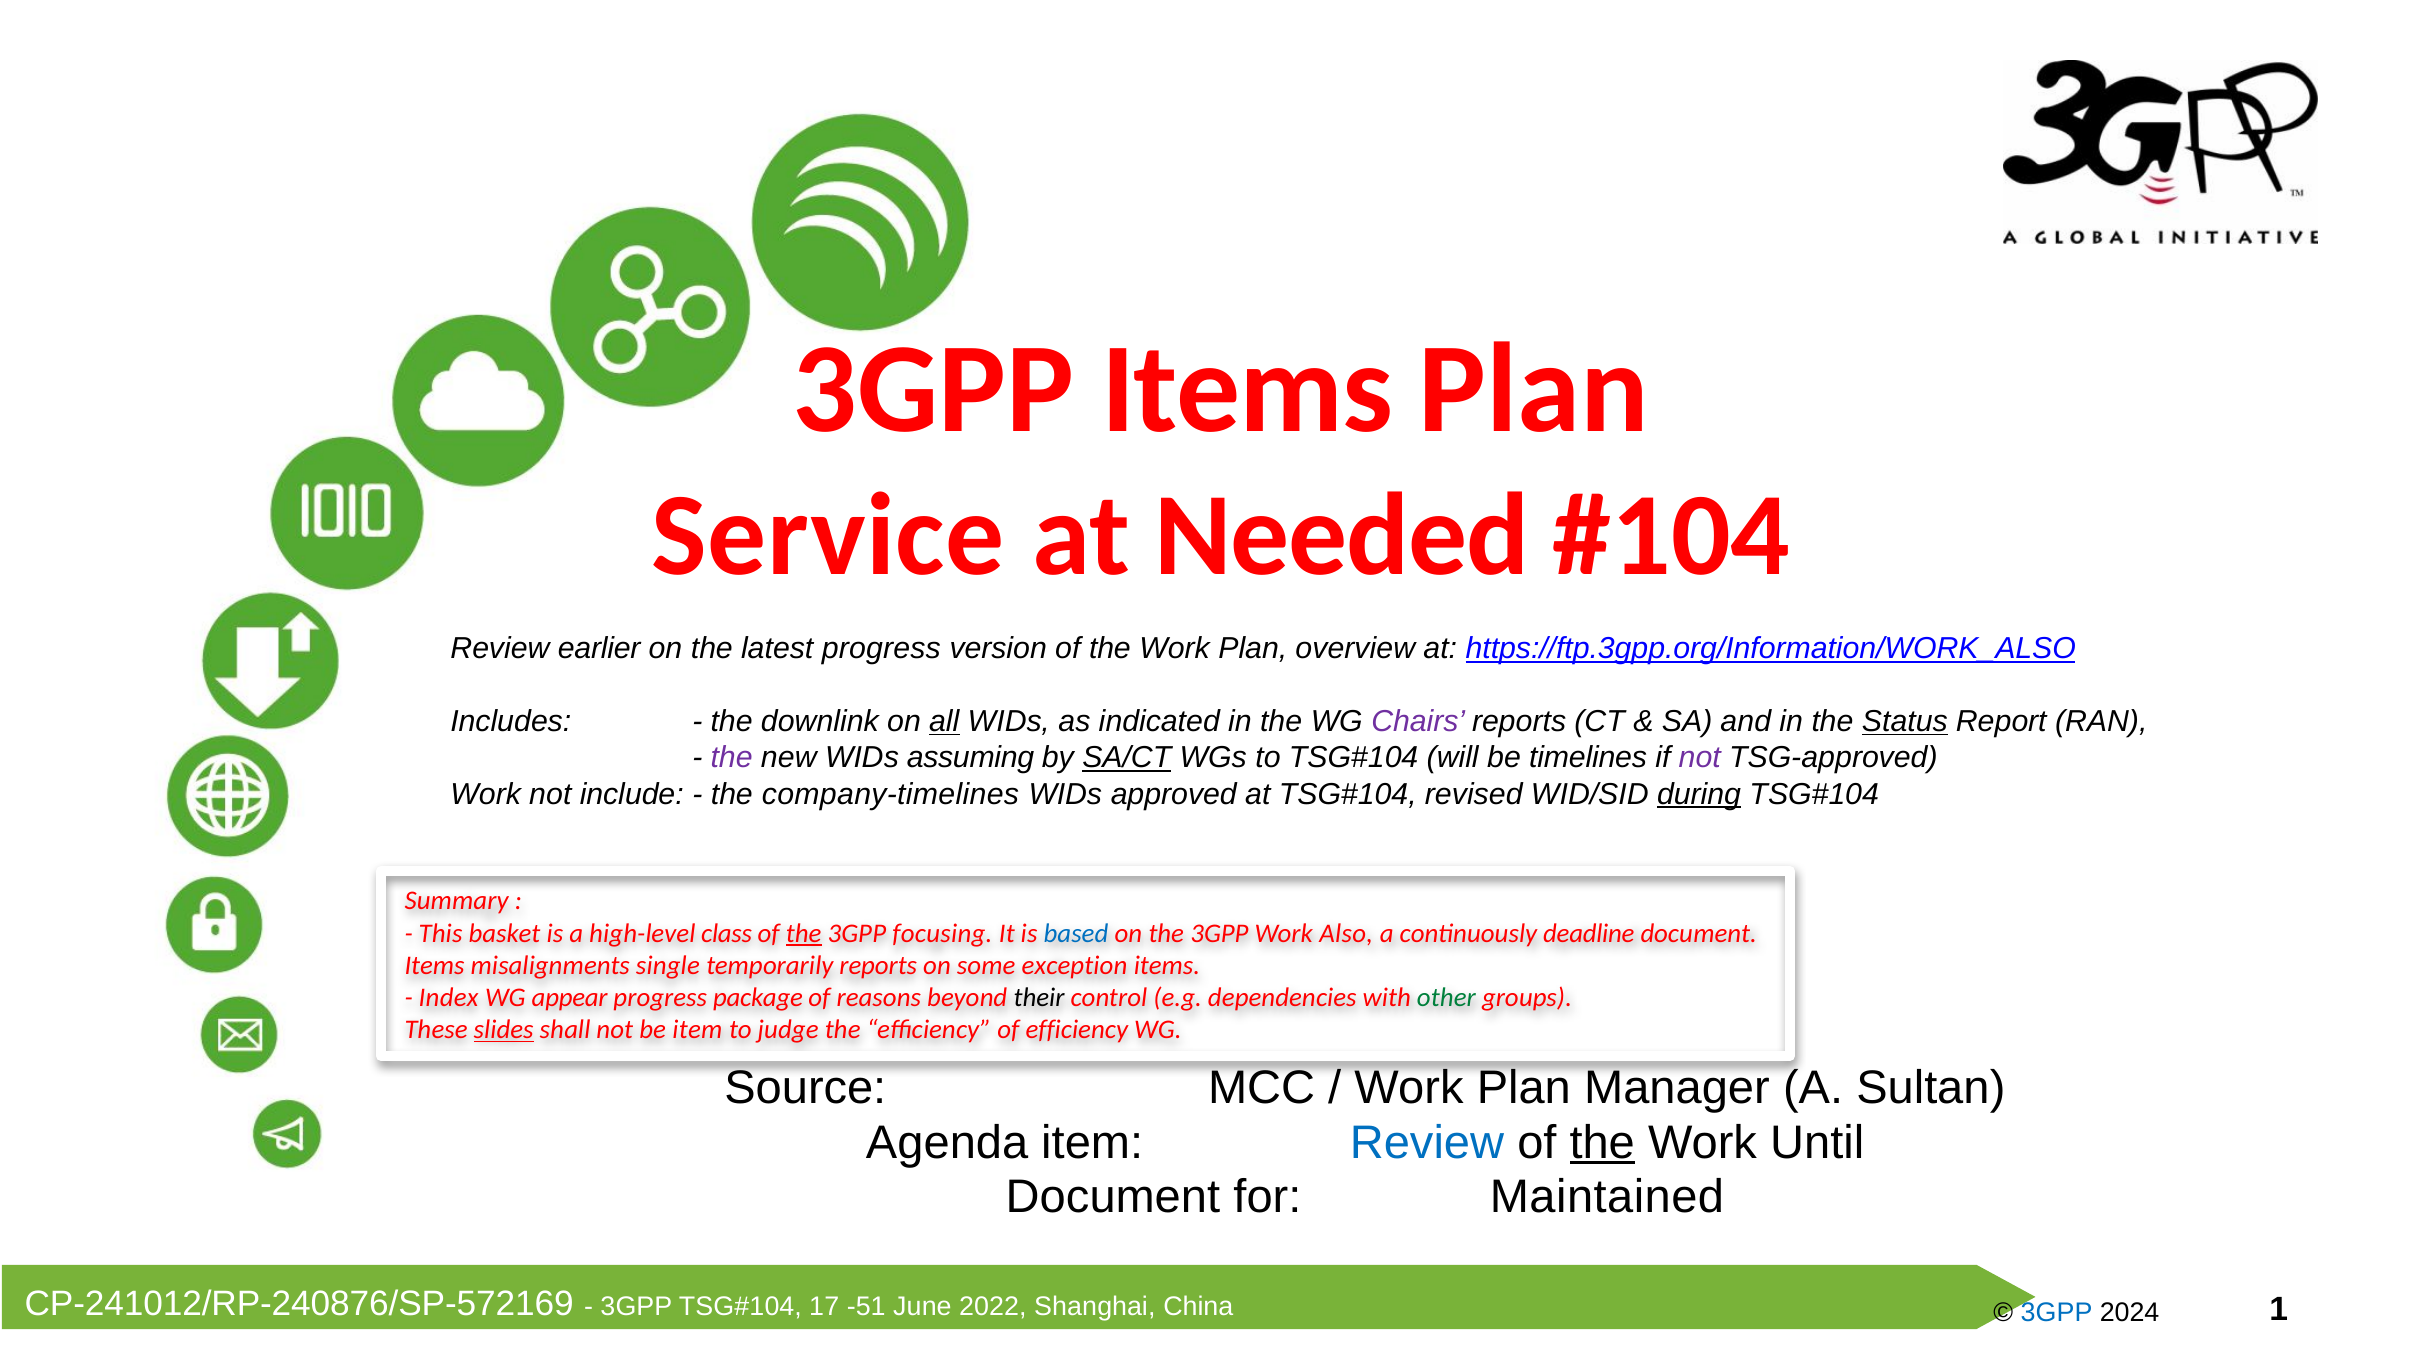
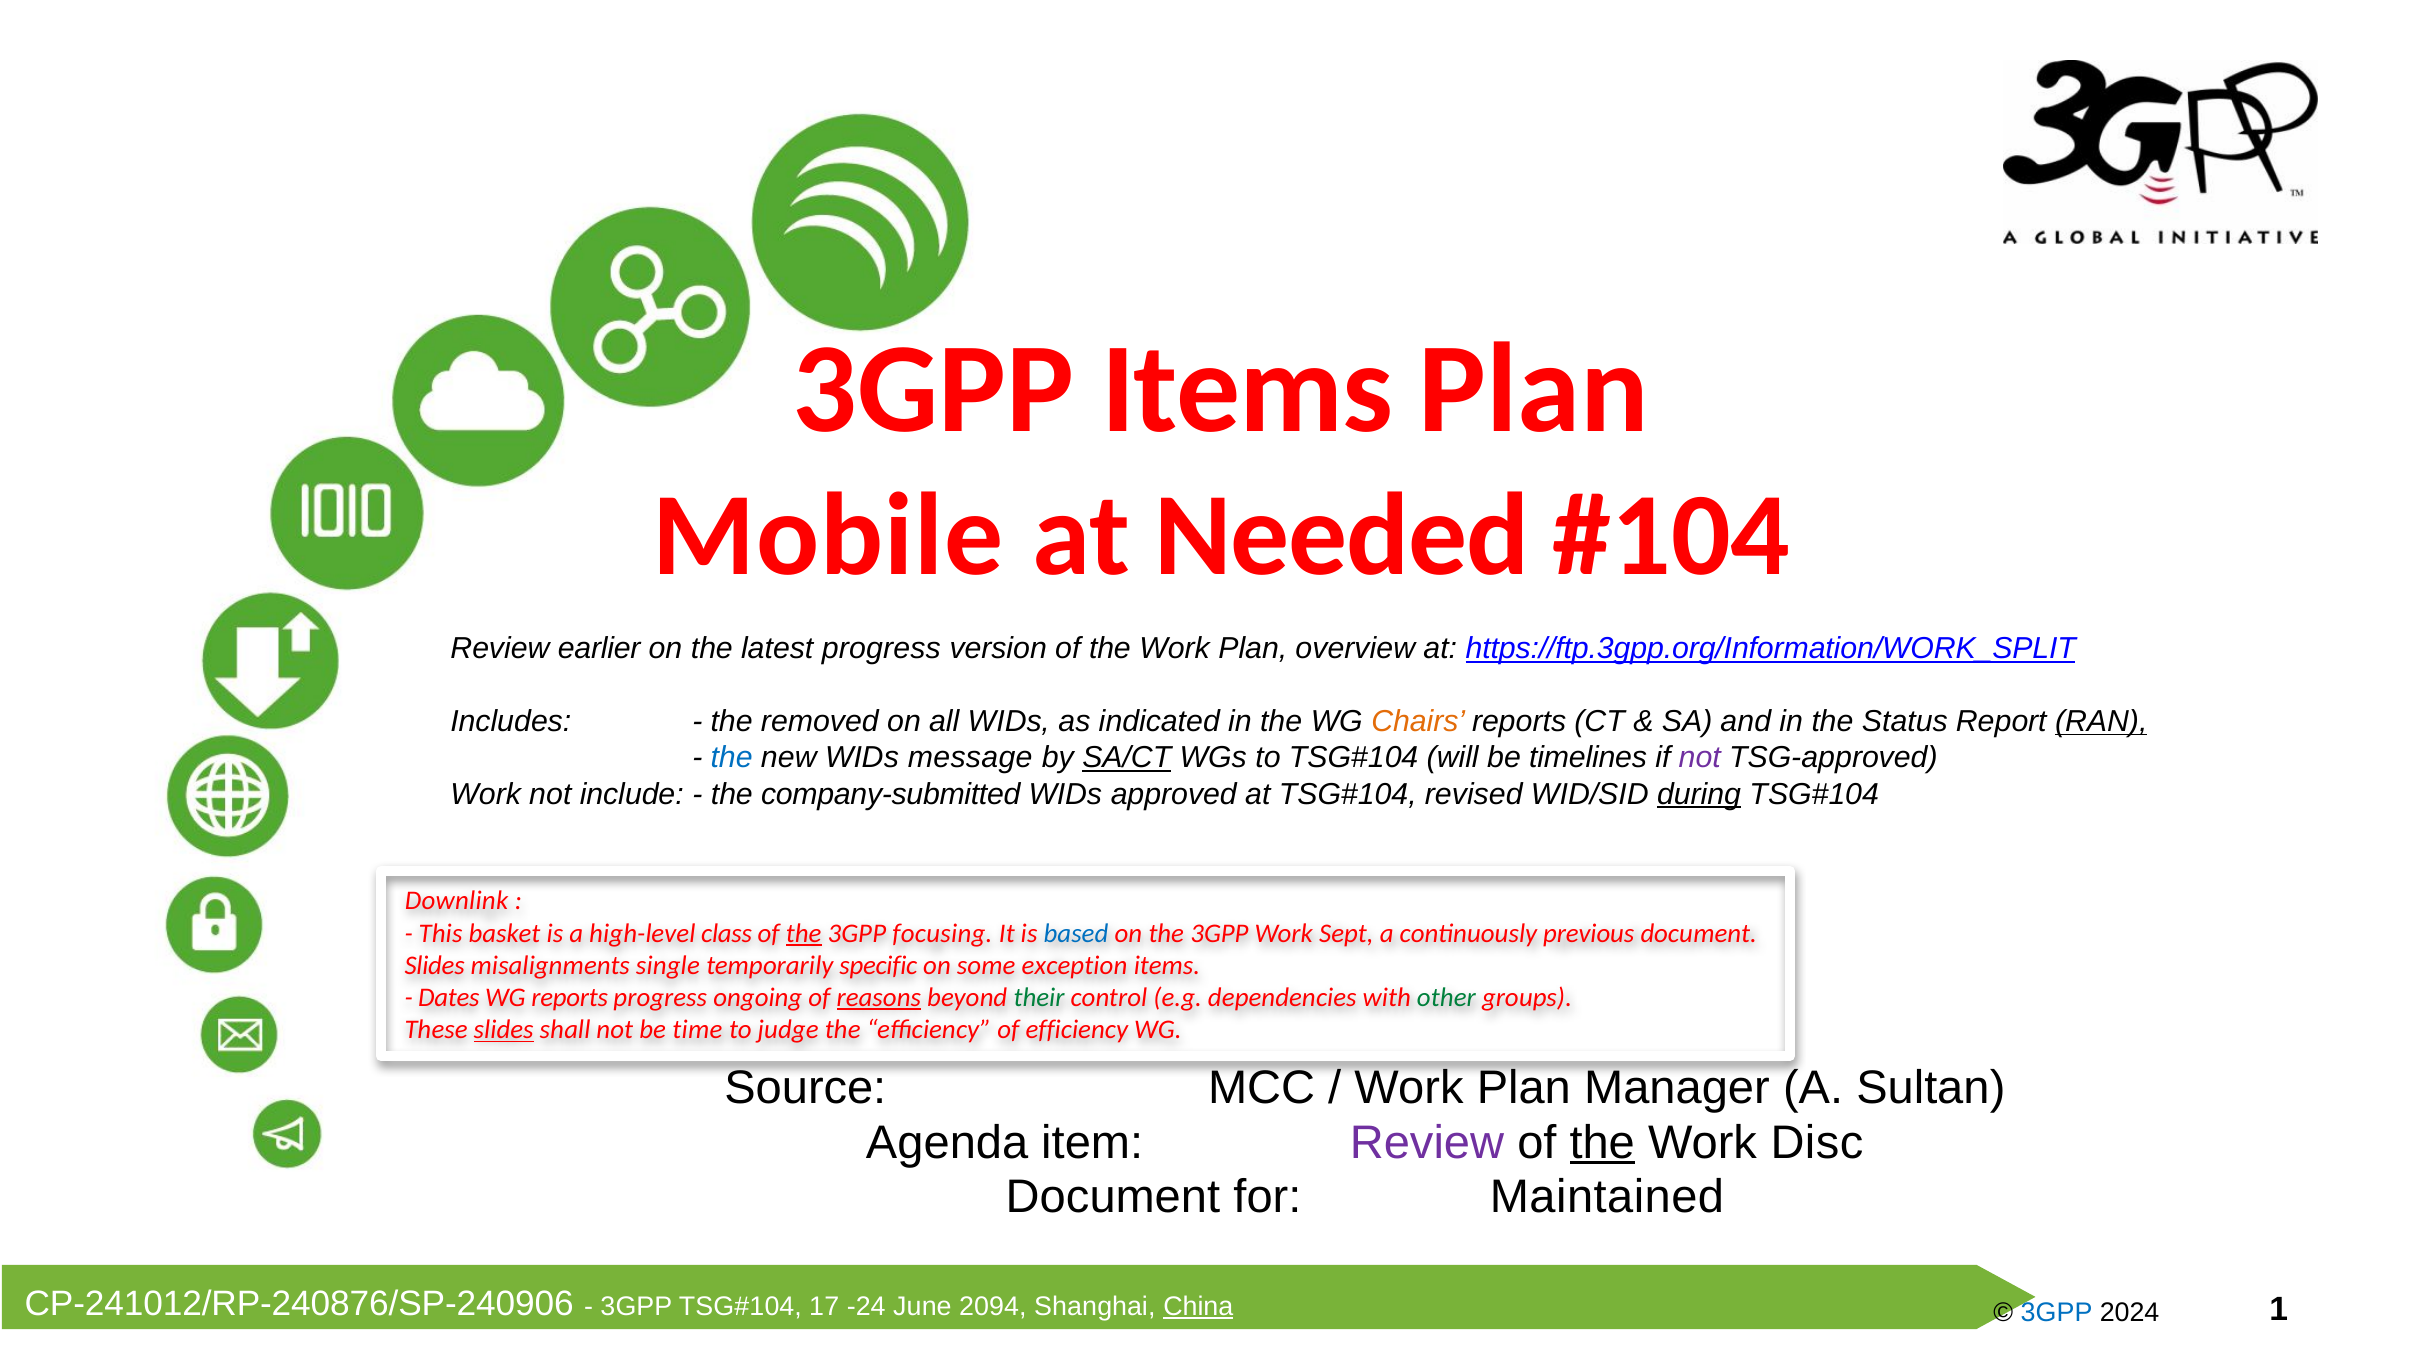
Service: Service -> Mobile (828, 535)
https://ftp.3gpp.org/Information/WORK_ALSO: https://ftp.3gpp.org/Information/WORK_ALSO -> https://ftp.3gpp.org/Information/WORK_SPLIT (1771, 649)
downlink: downlink -> removed (820, 721)
all underline: present -> none (944, 721)
Chairs colour: purple -> orange (1418, 721)
Status underline: present -> none (1905, 721)
RAN underline: none -> present (2101, 721)
the colour: purple -> blue (732, 758)
assuming: assuming -> message (970, 758)
company-timelines: company-timelines -> company-submitted (891, 794)
Summary: Summary -> Downlink (456, 901)
Also: Also -> Sept (1346, 933)
deadline: deadline -> previous (1589, 933)
Items: Items -> Slides (435, 965)
temporarily reports: reports -> specific (878, 965)
Index: Index -> Dates (449, 997)
WG appear: appear -> reports (570, 997)
package: package -> ongoing (758, 997)
reasons underline: none -> present (879, 997)
their colour: black -> green (1039, 997)
be item: item -> time (697, 1030)
Review colour: blue -> purple (1427, 1142)
Until: Until -> Disc (1817, 1142)
CP-241012/RP-240876/SP-572169: CP-241012/RP-240876/SP-572169 -> CP-241012/RP-240876/SP-240906 (299, 1303)
-51: -51 -> -24 (866, 1306)
2022: 2022 -> 2094 (993, 1306)
China underline: none -> present (1198, 1306)
